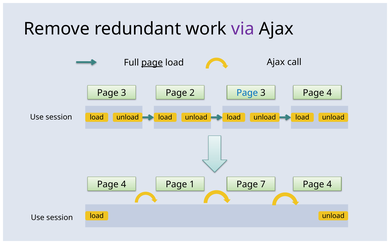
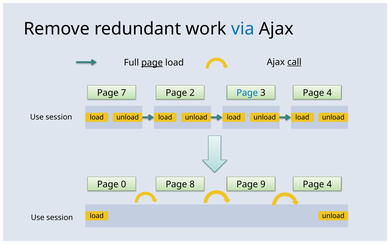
via colour: purple -> blue (243, 29)
call underline: none -> present (294, 62)
3: 3 -> 7 (124, 93)
4: 4 -> 0 (124, 184)
1: 1 -> 8 (192, 184)
7: 7 -> 9 (263, 184)
